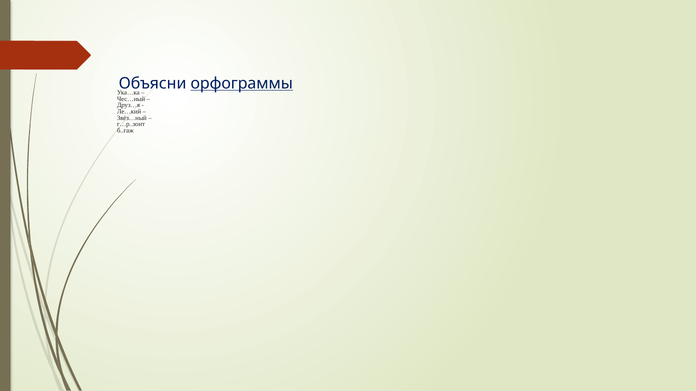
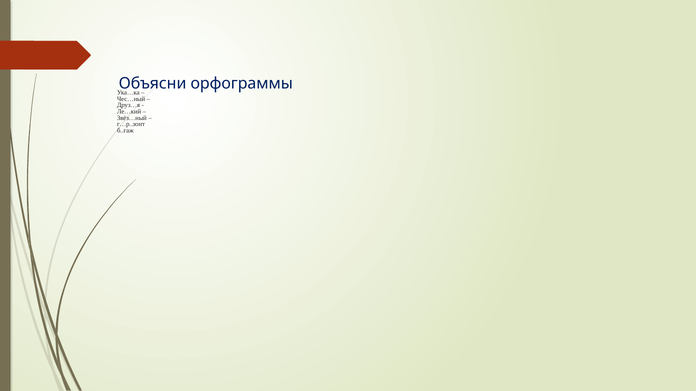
орфограммы underline: present -> none (242, 83)
